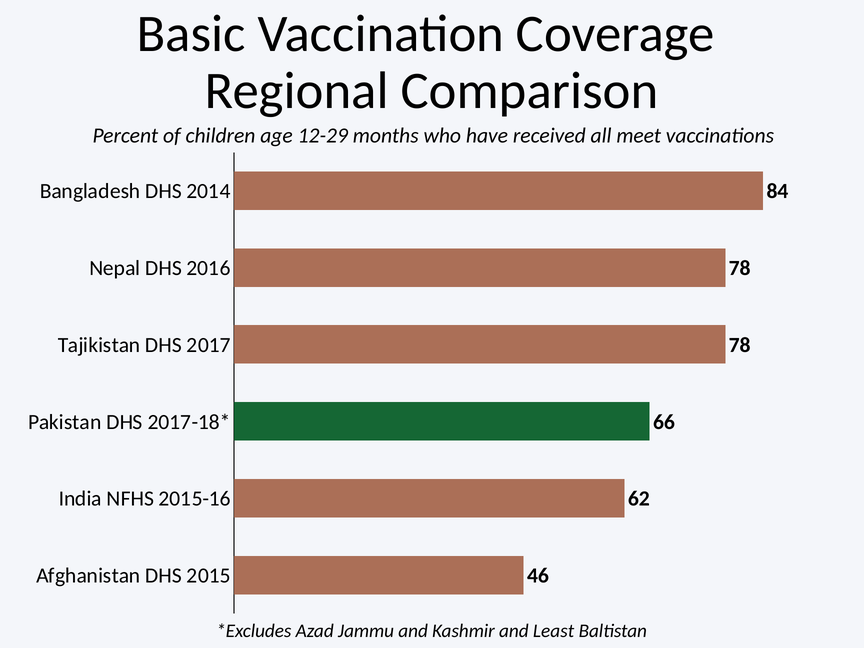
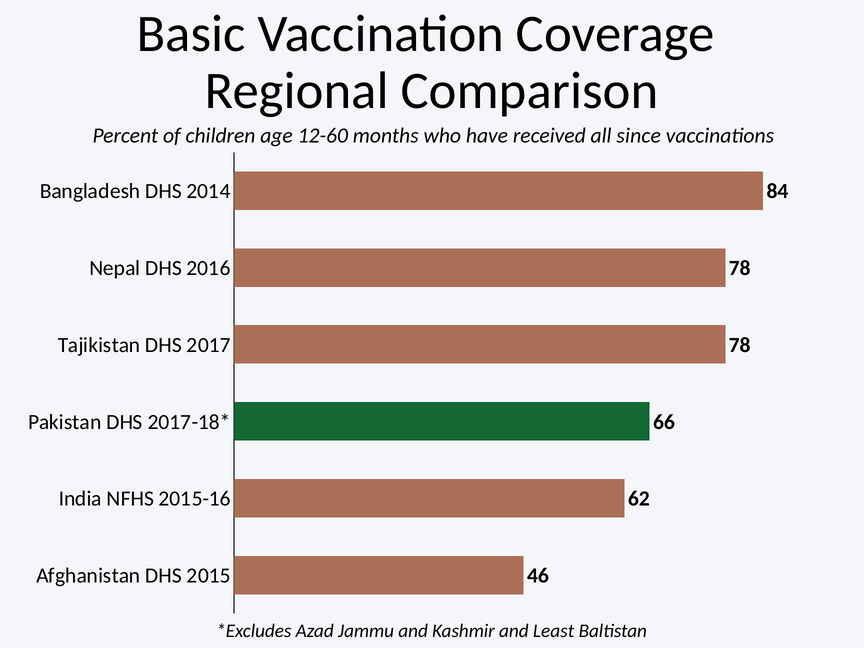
12-29: 12-29 -> 12-60 (323, 136)
meet: meet -> since (639, 136)
